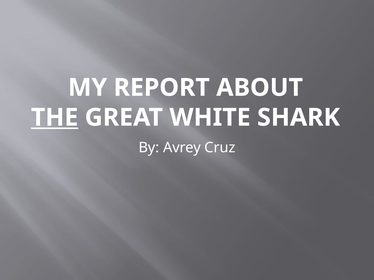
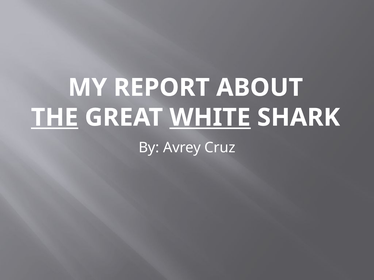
WHITE underline: none -> present (210, 118)
